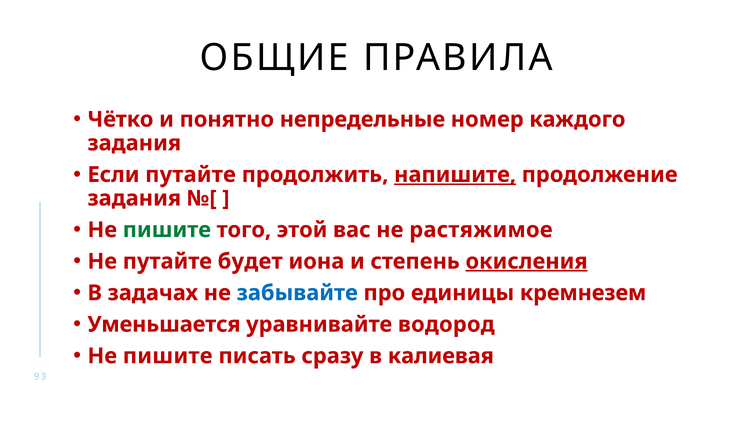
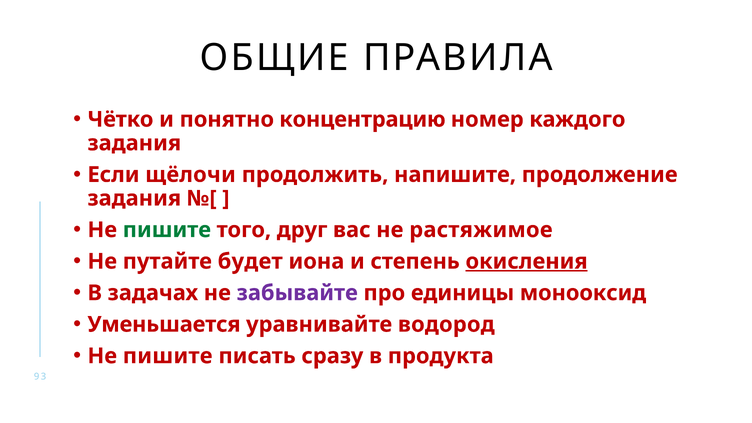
непредельные: непредельные -> концентрацию (362, 119)
Если путайте: путайте -> щёлочи (191, 175)
напишите underline: present -> none (455, 175)
этой: этой -> друг (302, 230)
забывайте colour: blue -> purple (297, 293)
кремнезем: кремнезем -> монооксид (583, 293)
калиевая: калиевая -> продукта (441, 356)
